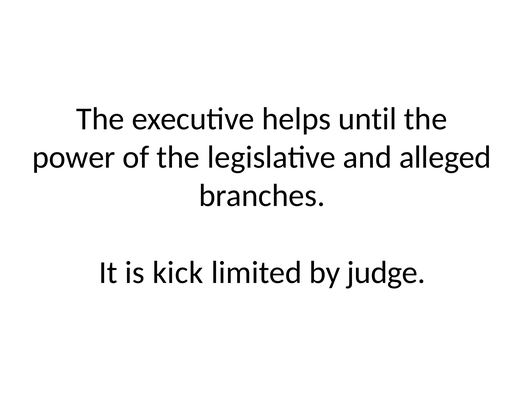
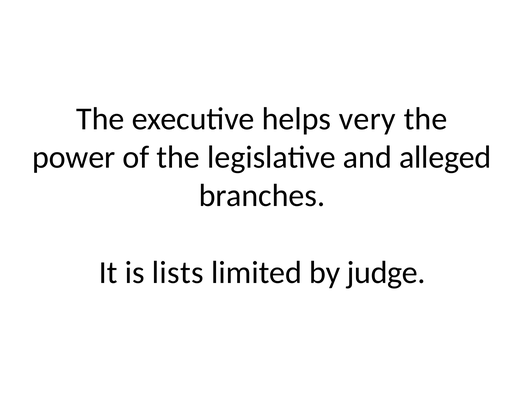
until: until -> very (367, 119)
kick: kick -> lists (178, 273)
